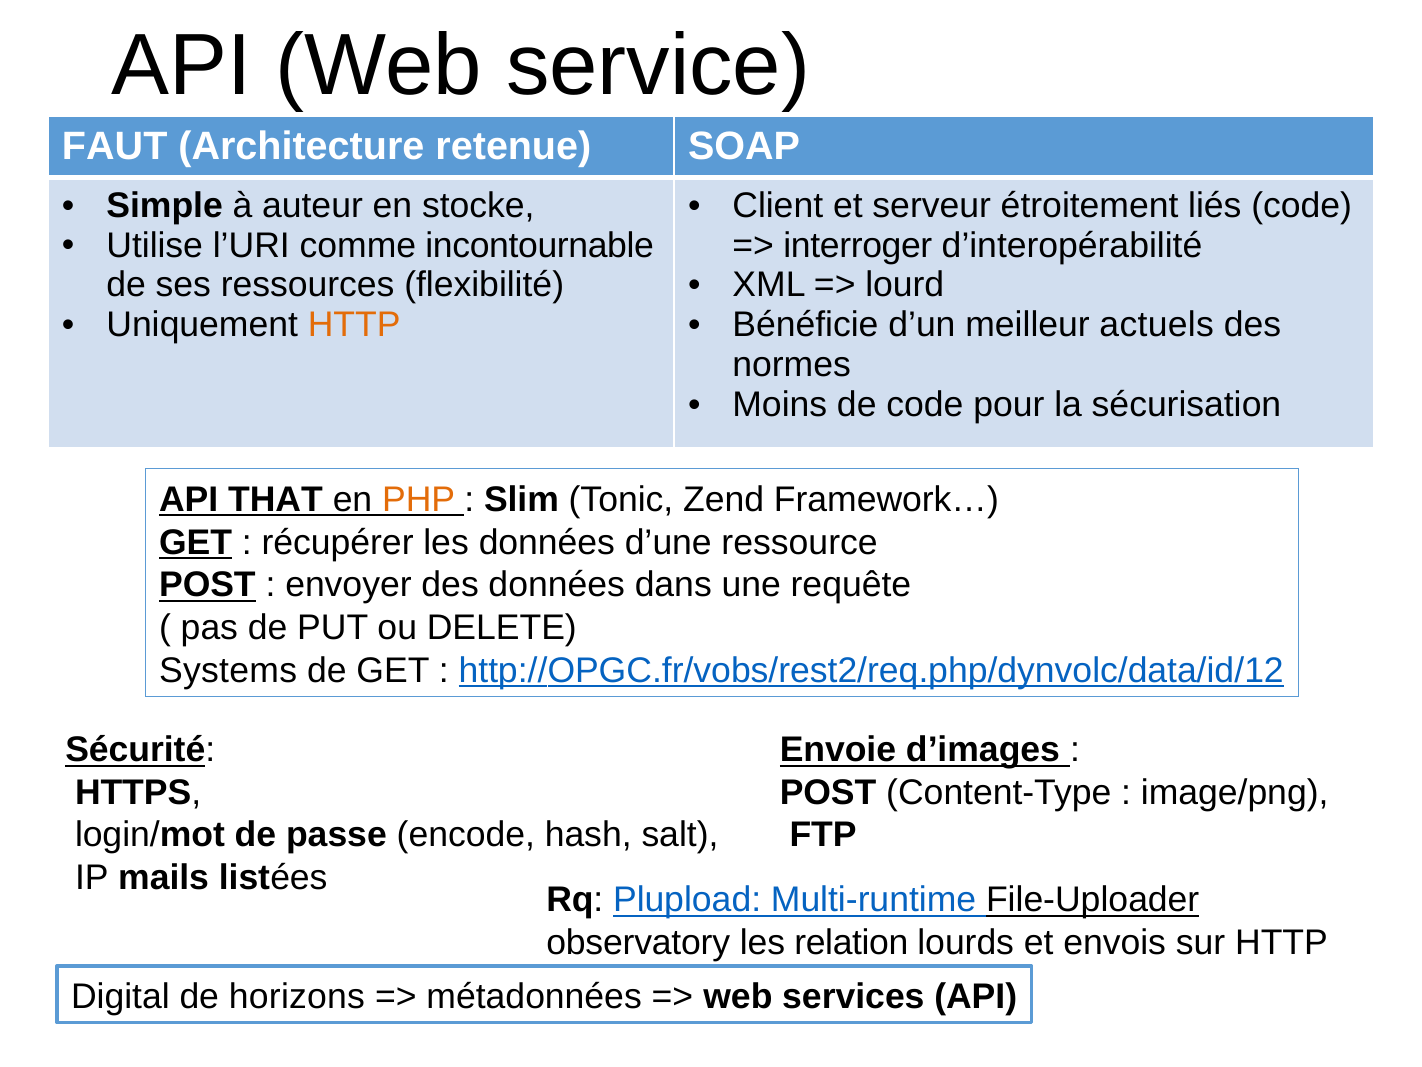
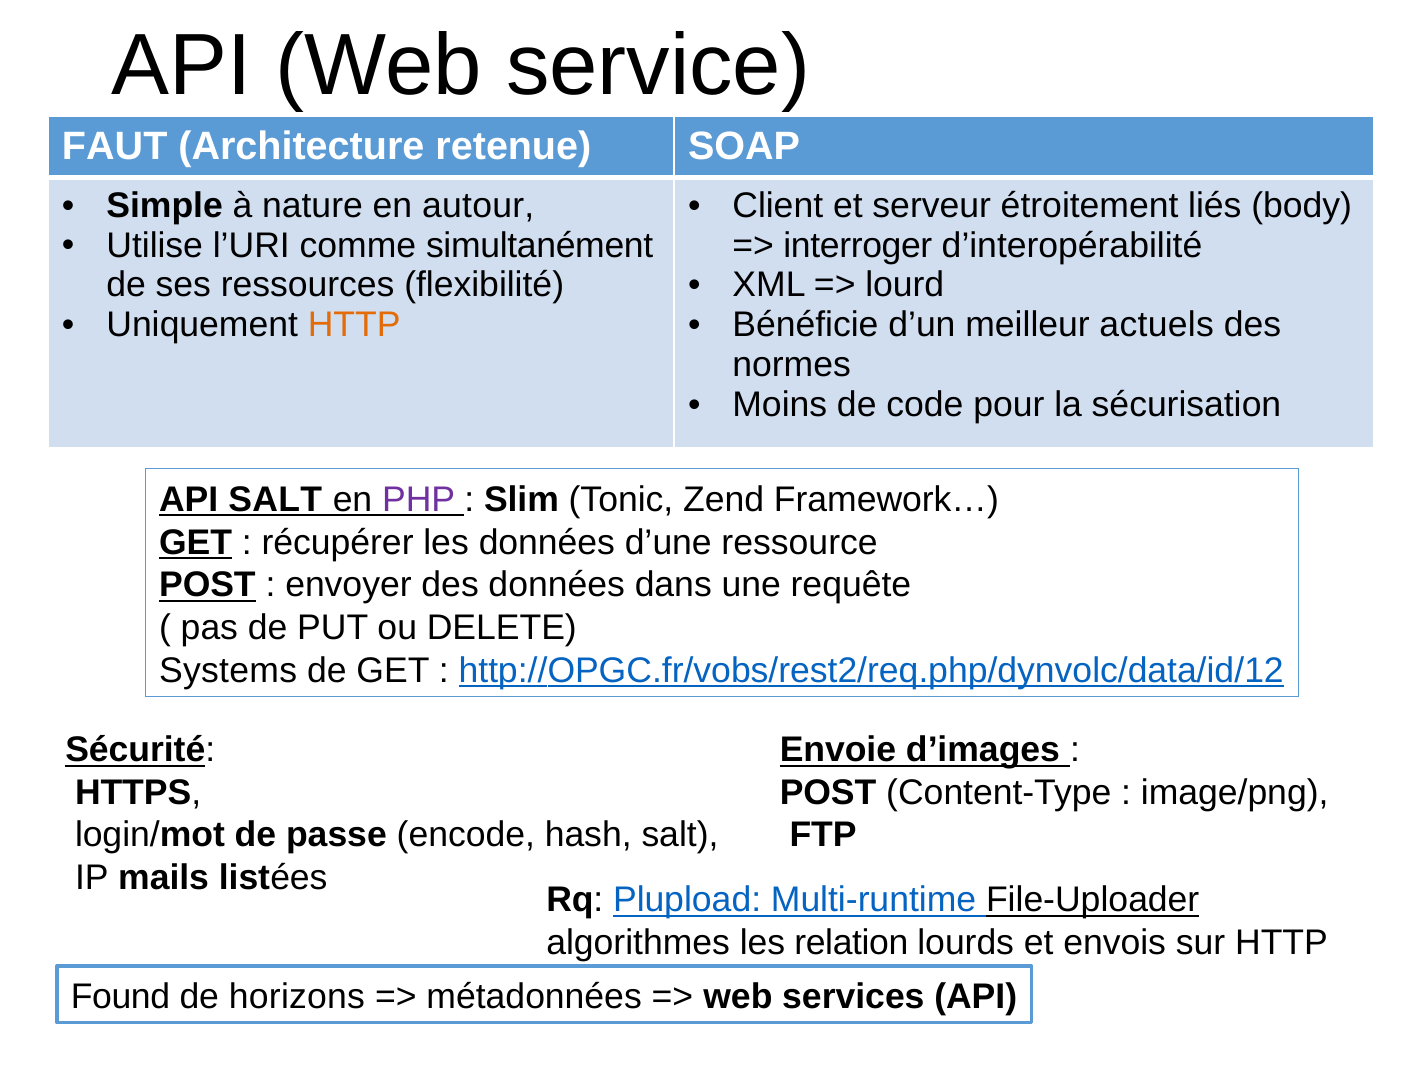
auteur: auteur -> nature (312, 205)
stocke: stocke -> autour (478, 205)
liés code: code -> body (1302, 205)
incontournable: incontournable -> simultanément (540, 245)
API THAT: THAT -> SALT (275, 499)
PHP colour: orange -> purple (419, 499)
observatory: observatory -> algorithmes (638, 942)
Digital: Digital -> Found (121, 996)
